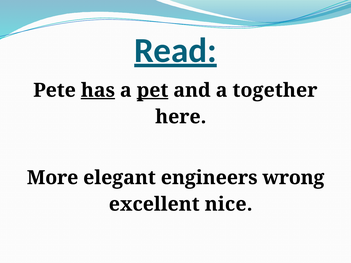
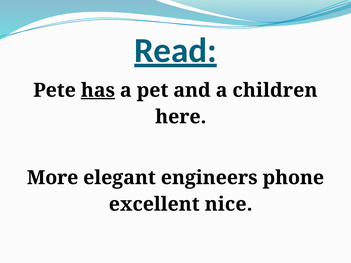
pet underline: present -> none (153, 90)
together: together -> children (275, 90)
wrong: wrong -> phone (293, 178)
